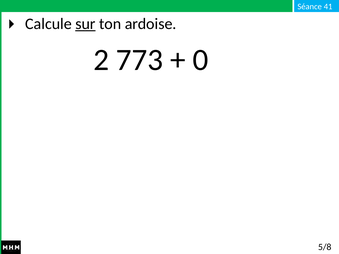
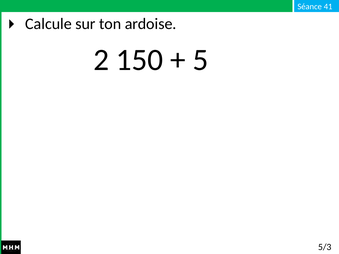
sur underline: present -> none (85, 24)
773: 773 -> 150 (140, 60)
0: 0 -> 5 (200, 60)
5/8: 5/8 -> 5/3 (325, 247)
